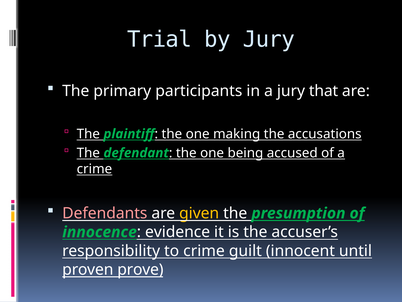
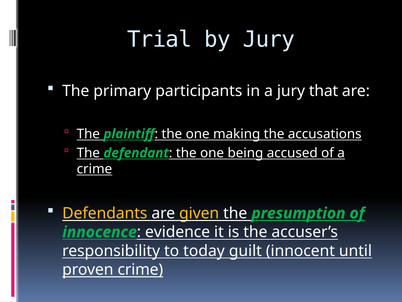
Defendants colour: pink -> yellow (105, 213)
to crime: crime -> today (204, 250)
proven prove: prove -> crime (140, 269)
